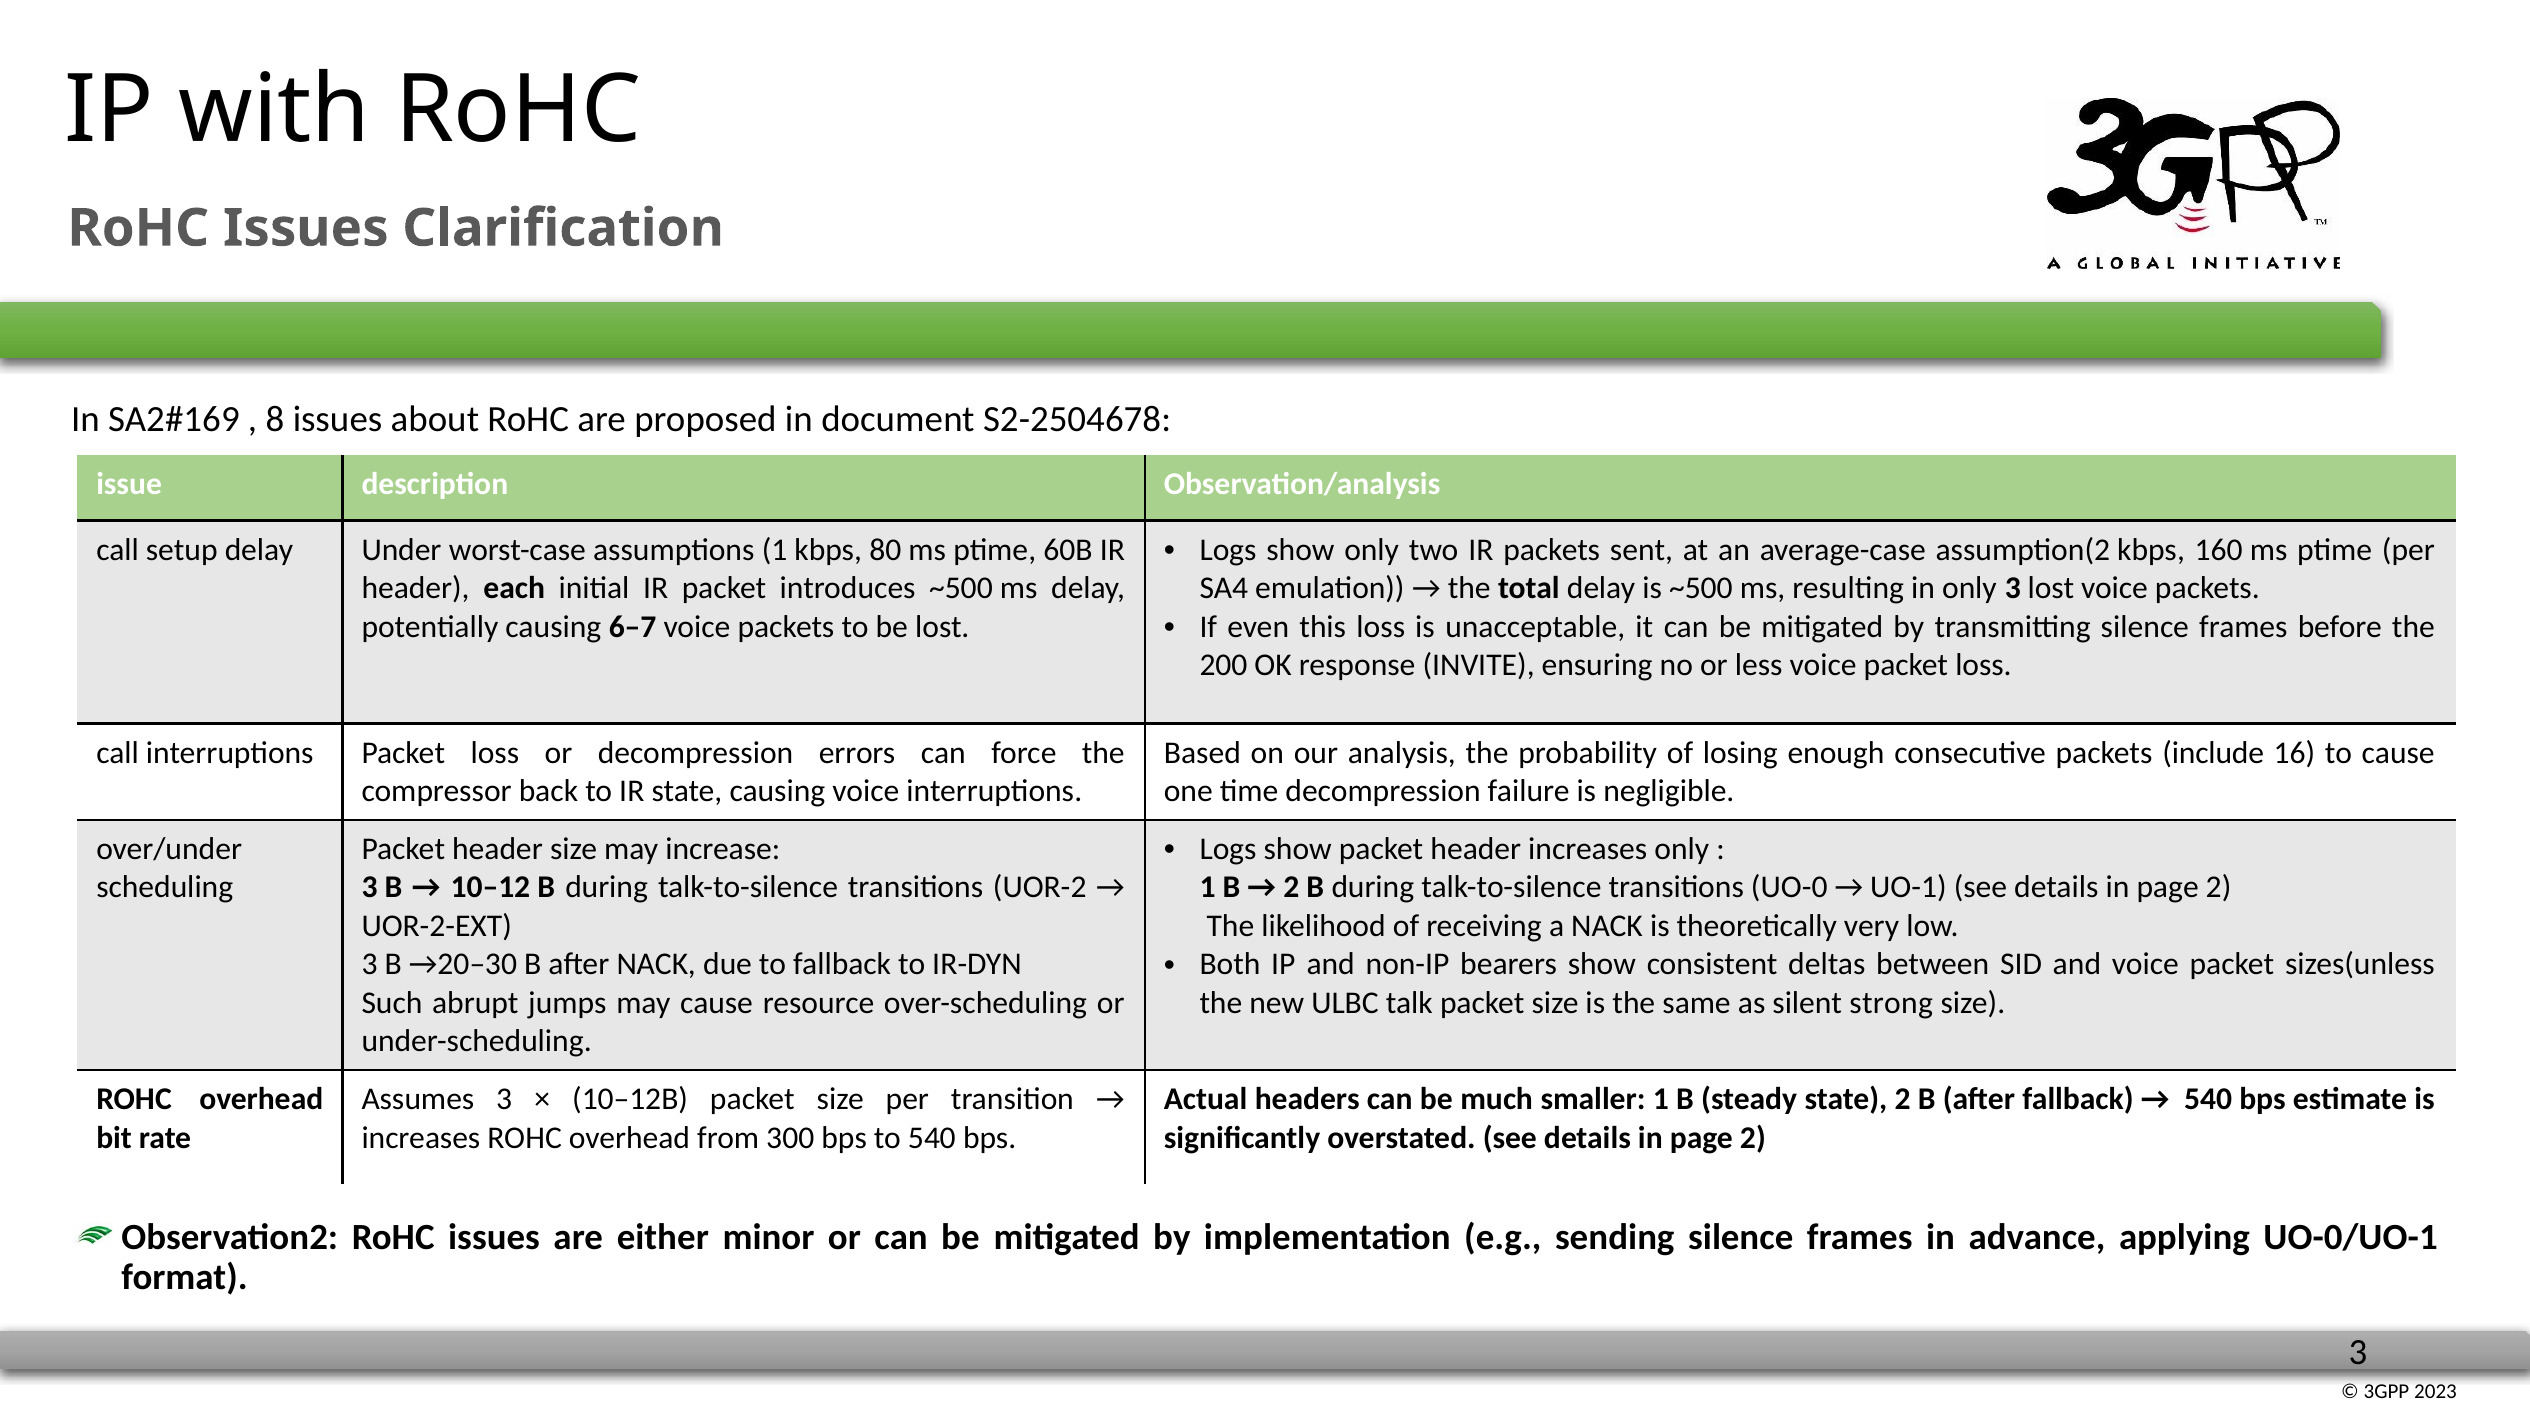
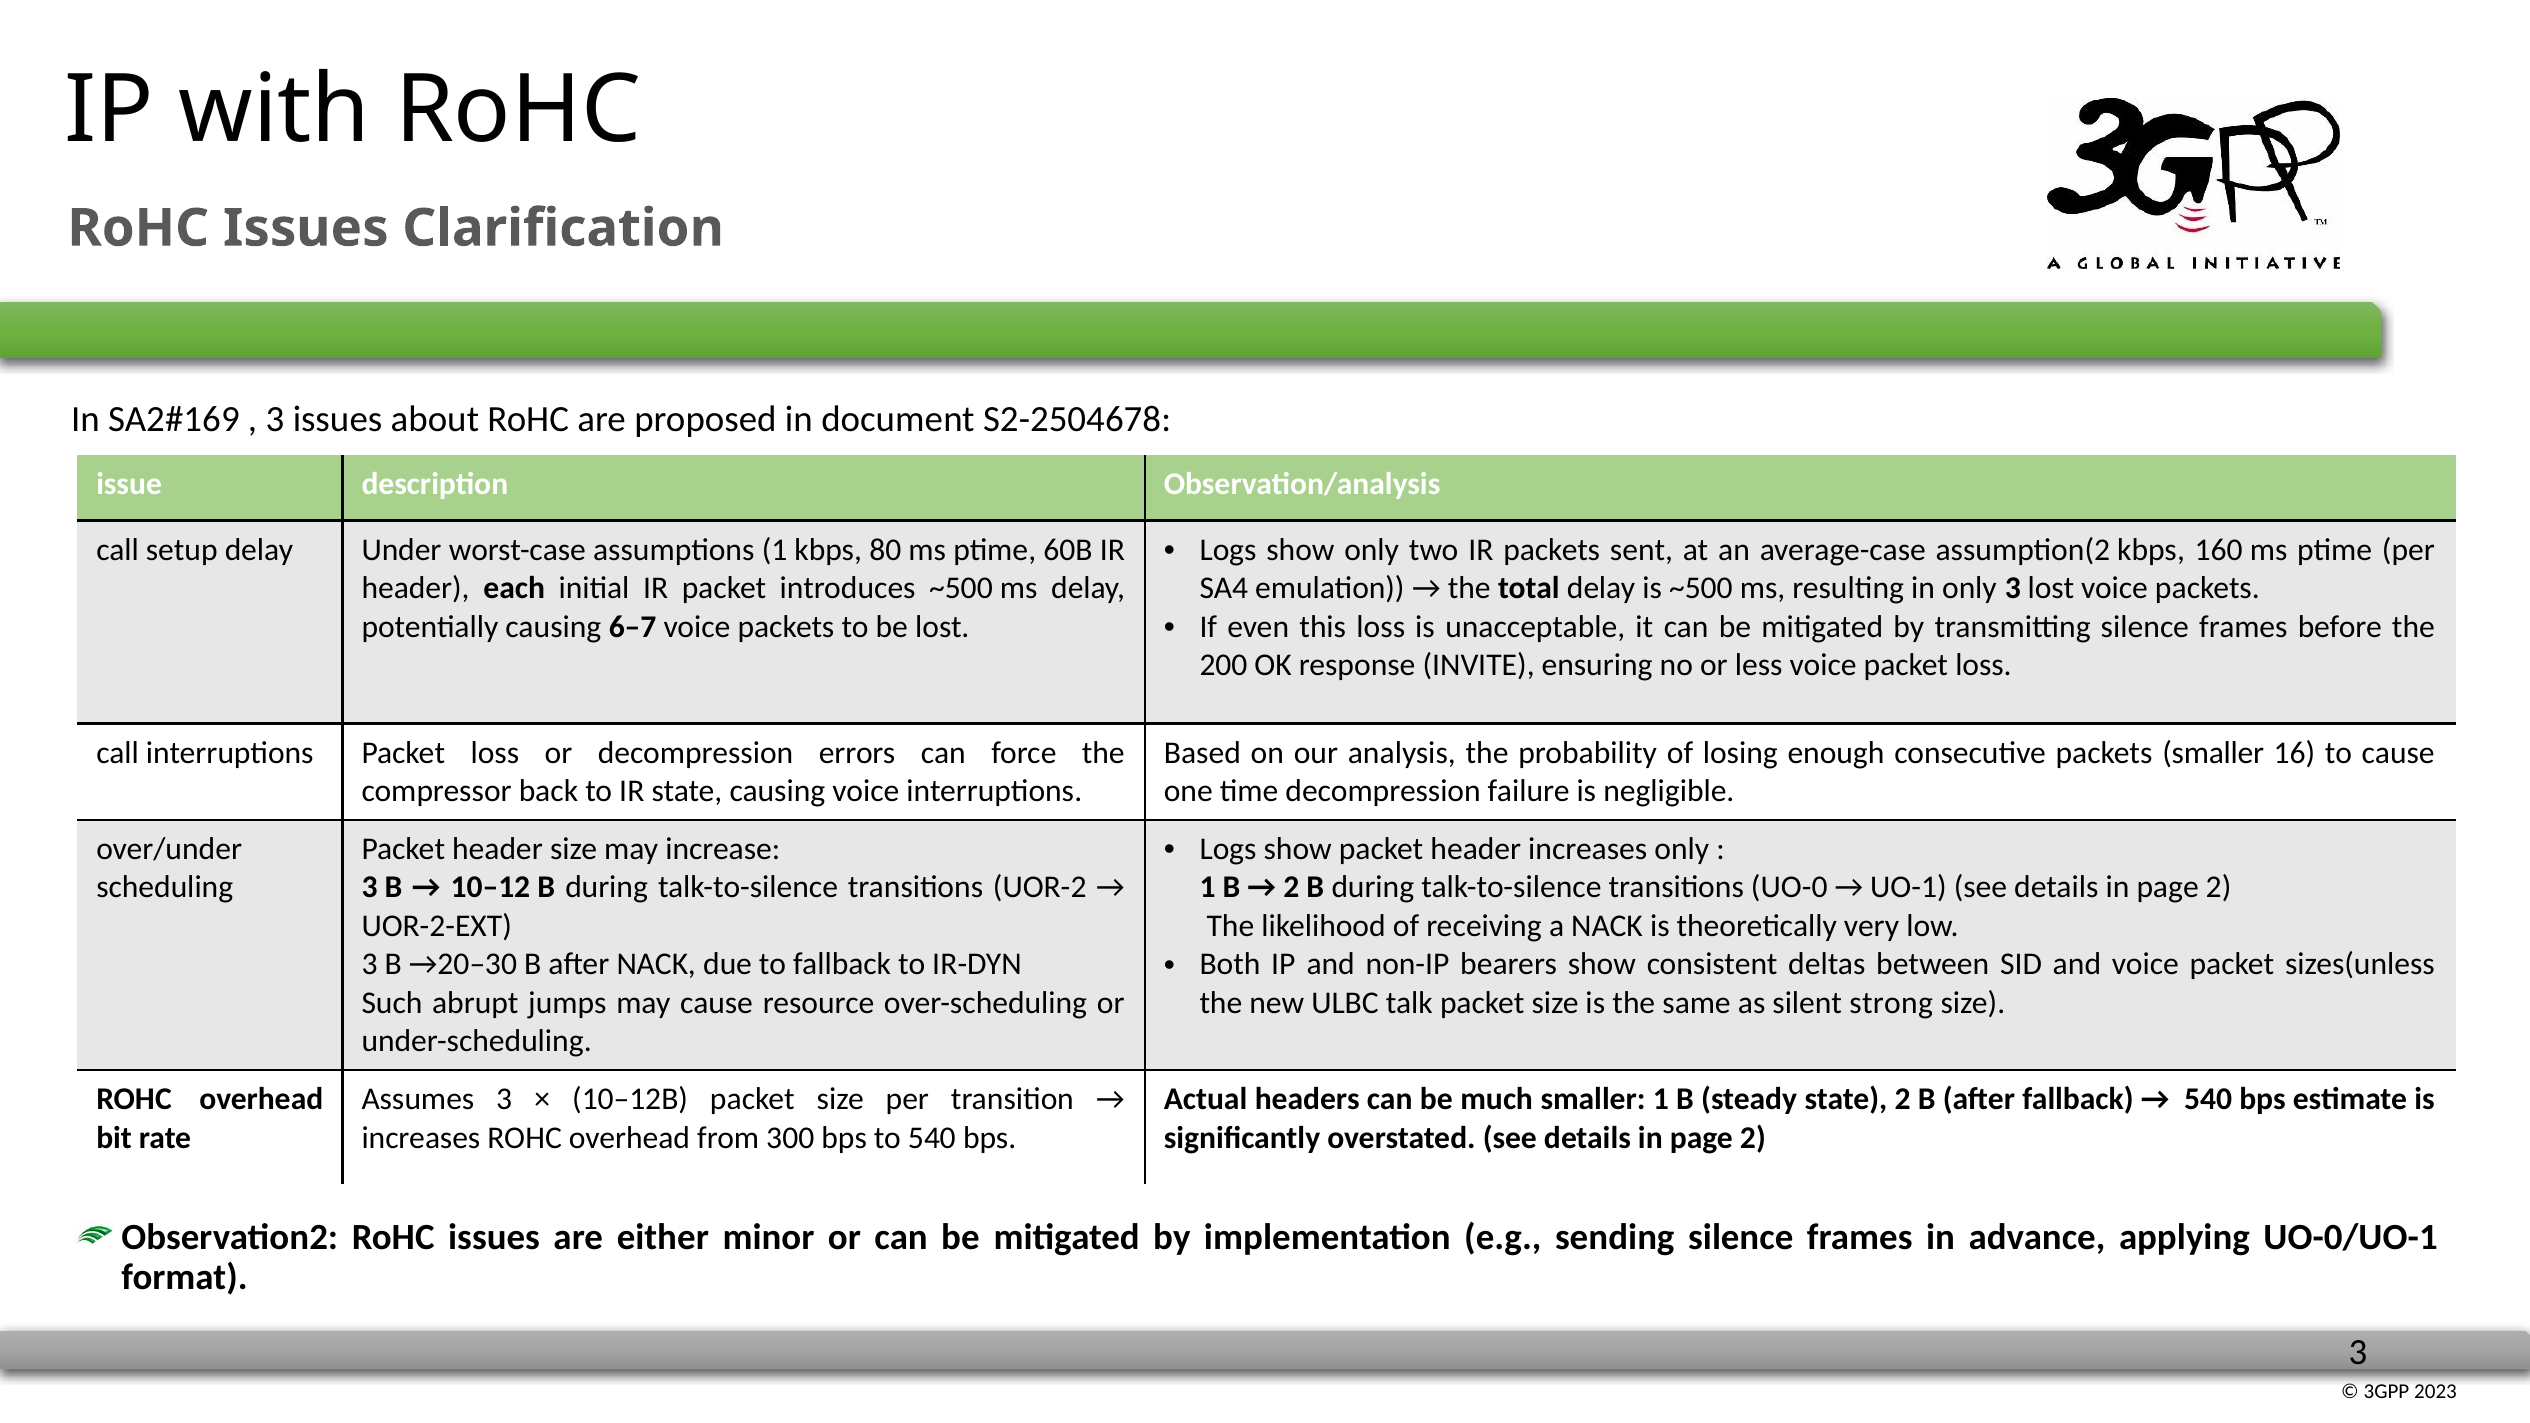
8: 8 -> 3 (275, 419)
packets include: include -> smaller (2213, 753)
